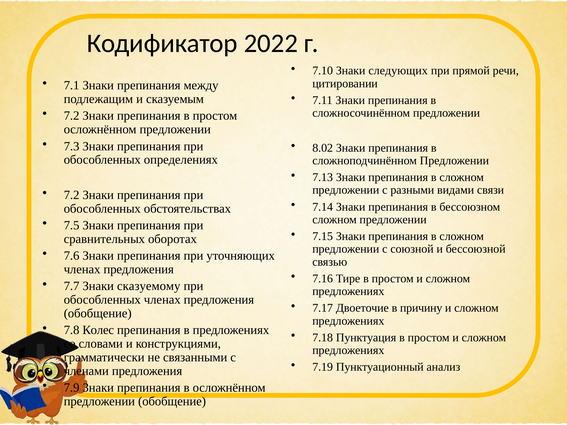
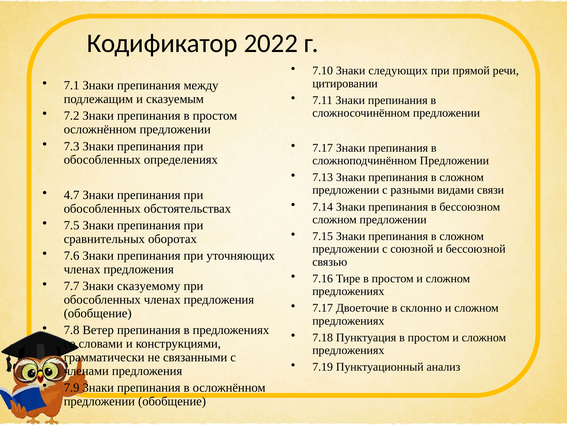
8.02: 8.02 -> 7.17 (323, 148)
7.2: 7.2 -> 4.7 (72, 195)
причину: причину -> склонно (421, 308)
Колес: Колес -> Ветер (98, 330)
